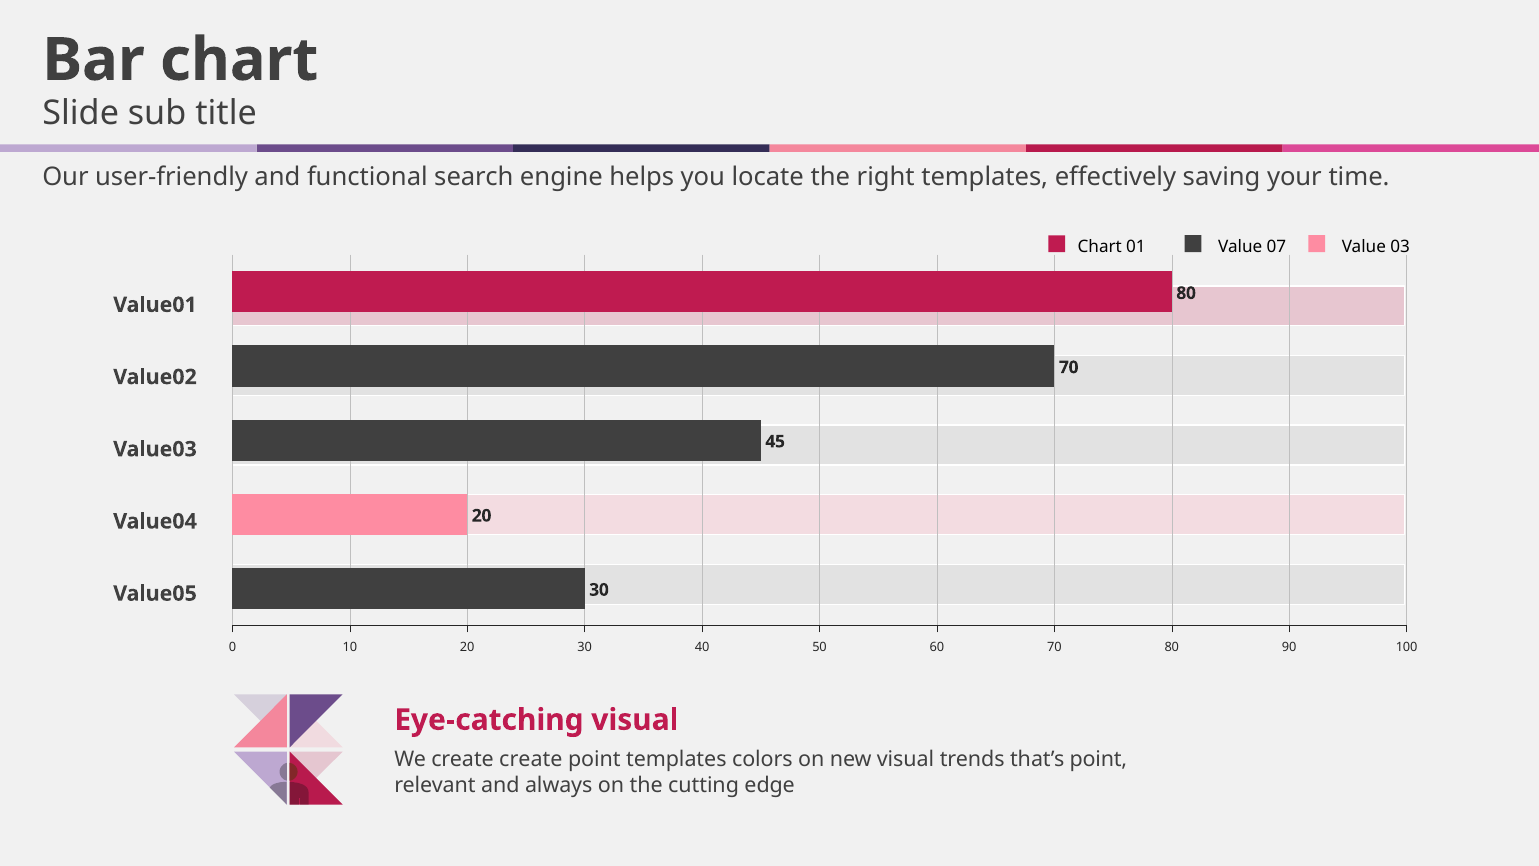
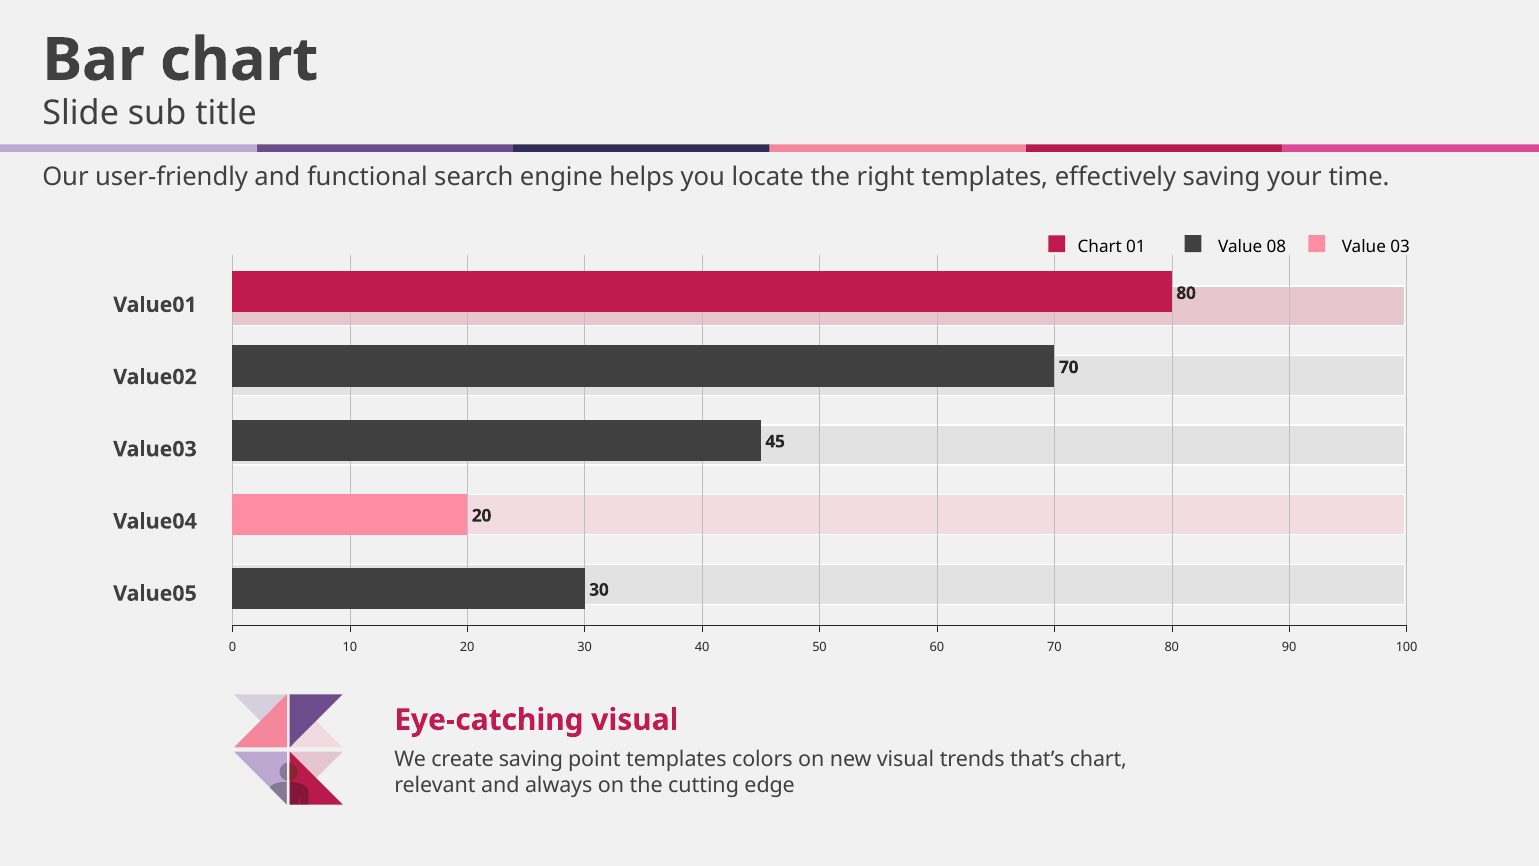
07: 07 -> 08 (1276, 246)
create create: create -> saving (531, 759)
that’s point: point -> chart (1098, 759)
